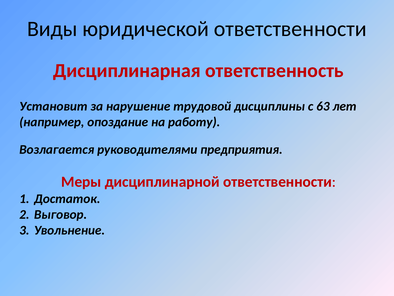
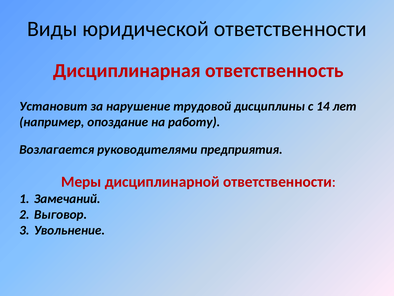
63: 63 -> 14 (323, 106)
Достаток: Достаток -> Замечаний (67, 198)
